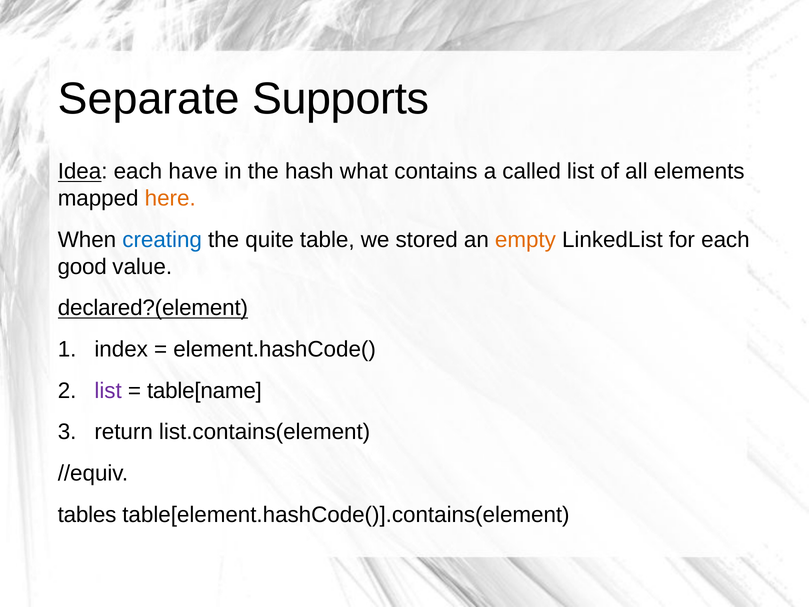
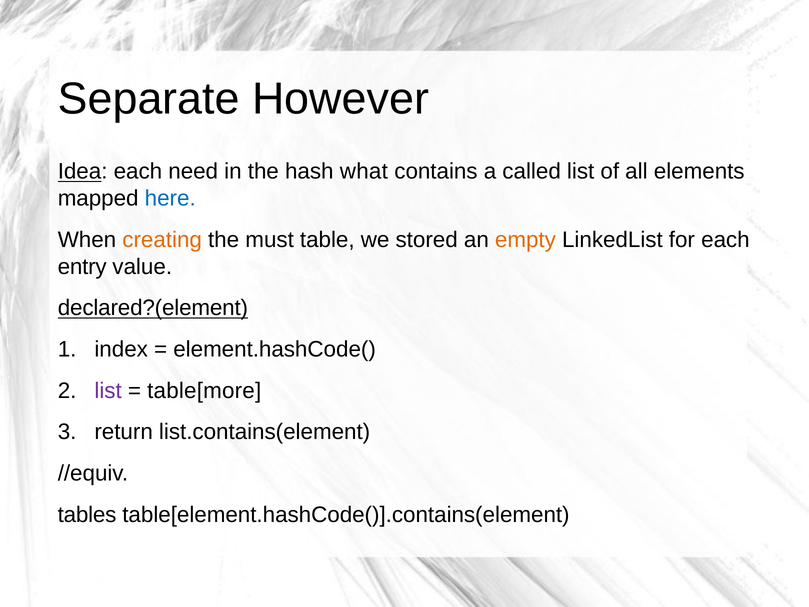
Supports: Supports -> However (341, 99)
have: have -> need (193, 171)
here colour: orange -> blue (170, 198)
creating colour: blue -> orange (162, 240)
quite: quite -> must (270, 240)
good: good -> entry (82, 267)
table[name: table[name -> table[more (204, 390)
